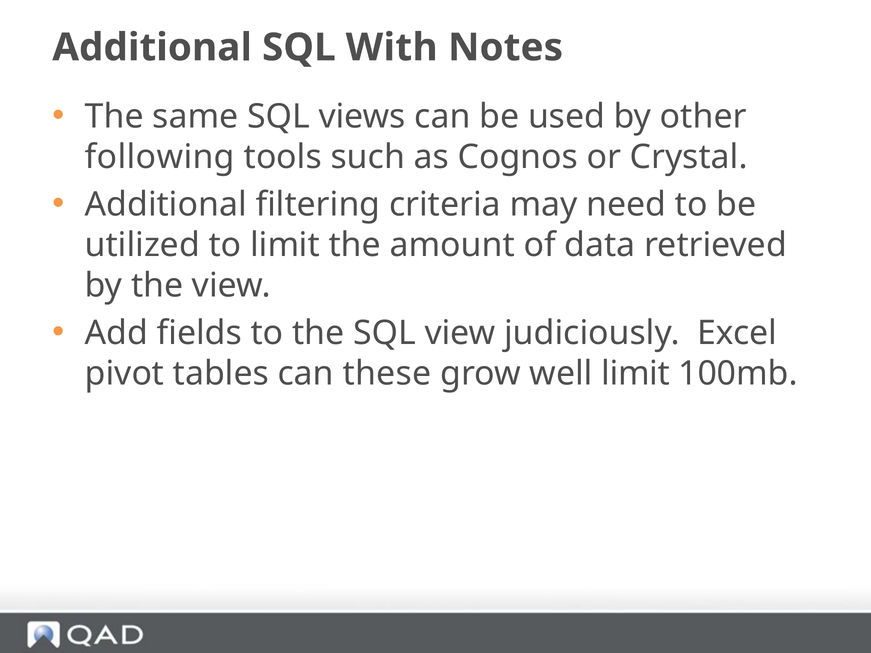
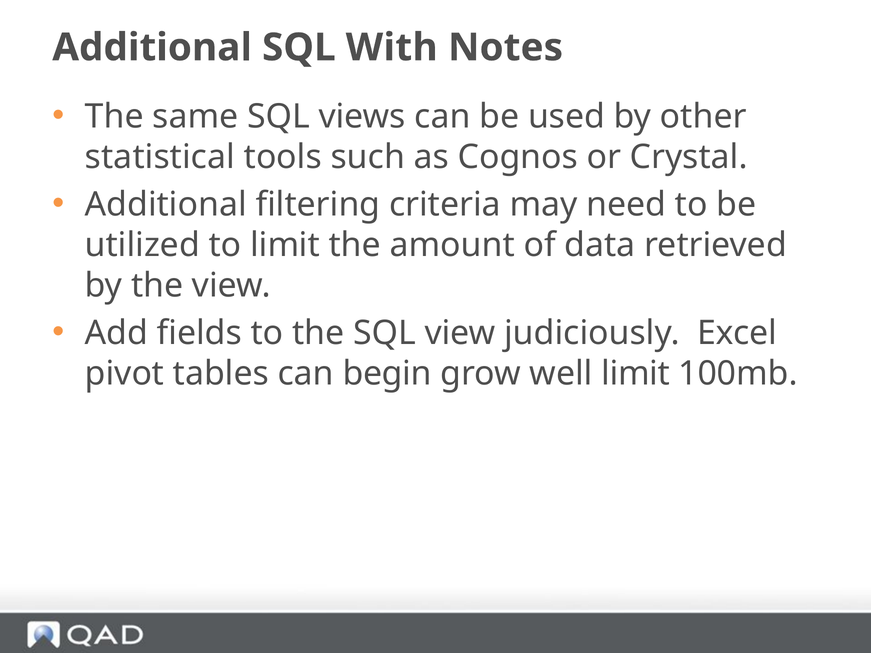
following: following -> statistical (160, 157)
these: these -> begin (387, 374)
